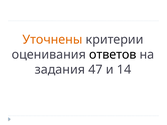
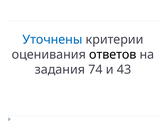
Уточнены colour: orange -> blue (52, 40)
47: 47 -> 74 (95, 70)
14: 14 -> 43 (124, 70)
